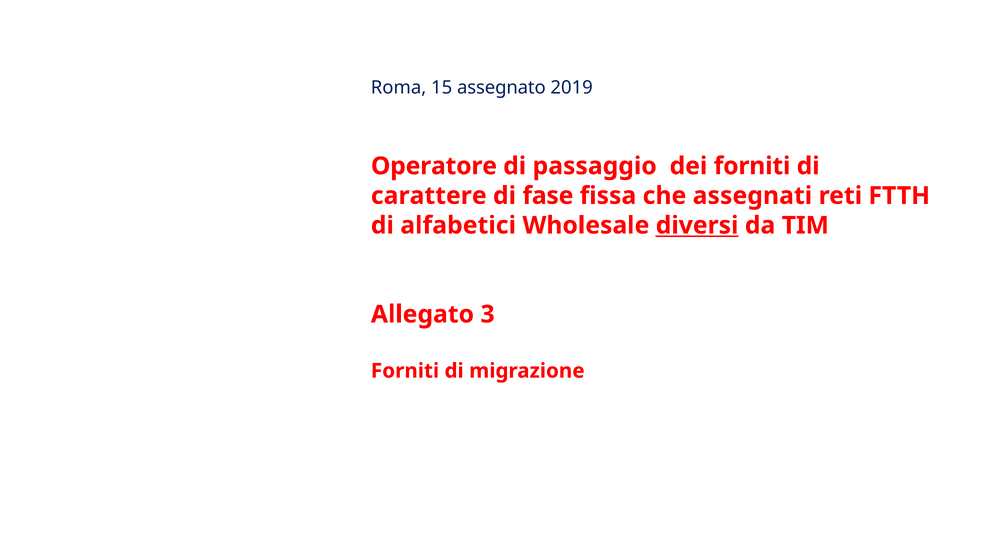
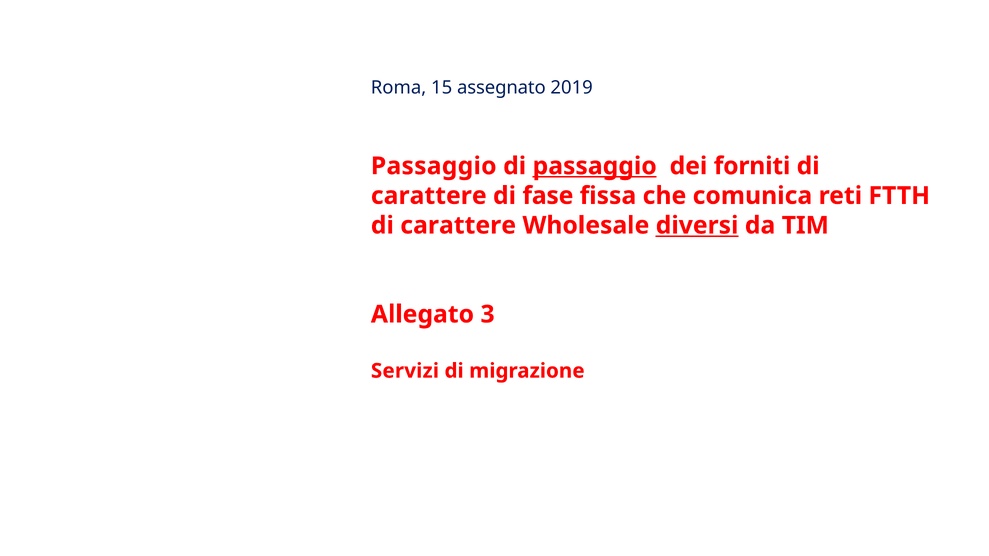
Operatore: Operatore -> Passaggio (434, 166)
passaggio underline: none -> present (595, 166)
assegnati: assegnati -> comunica (752, 196)
alfabetici: alfabetici -> carattere (458, 226)
Forniti: Forniti -> Servizi (405, 371)
